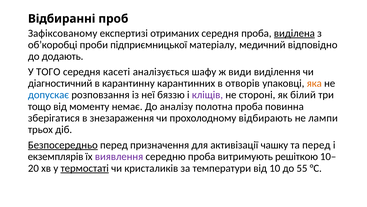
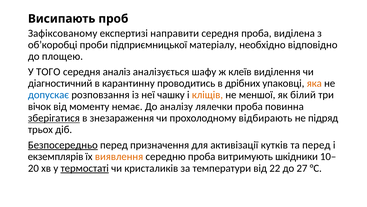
Відбиранні: Відбиранні -> Висипають (62, 19)
отриманих: отриманих -> направити (175, 33)
виділена underline: present -> none (294, 33)
медичний: медичний -> необхідно (262, 45)
додають: додають -> площею (62, 56)
касеті: касеті -> аналіз (117, 72)
види: види -> клеїв (240, 72)
карантинних: карантинних -> проводитись (186, 83)
отворів: отворів -> дрібних (243, 83)
бяззю: бяззю -> чашку (171, 95)
кліщів colour: purple -> orange (207, 95)
стороні: стороні -> меншої (257, 95)
тощо: тощо -> вічок (39, 106)
полотна: полотна -> лялечки (214, 106)
зберігатися underline: none -> present (54, 118)
лампи: лампи -> підряд (323, 118)
чашку: чашку -> кутків (274, 145)
виявлення colour: purple -> orange (119, 156)
решіткою: решіткою -> шкідники (297, 156)
10: 10 -> 22 (275, 168)
55: 55 -> 27 (302, 168)
